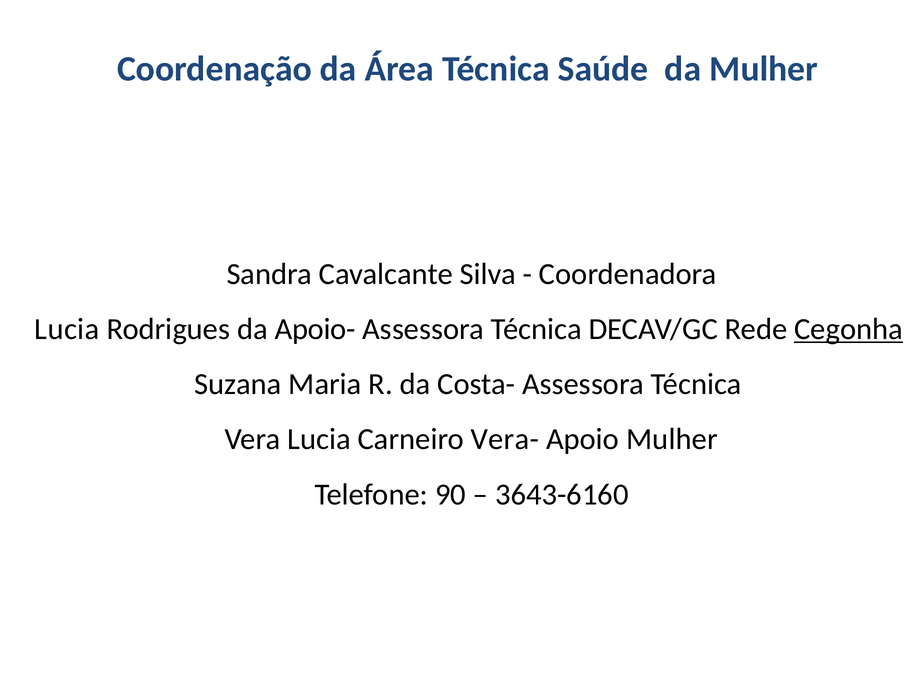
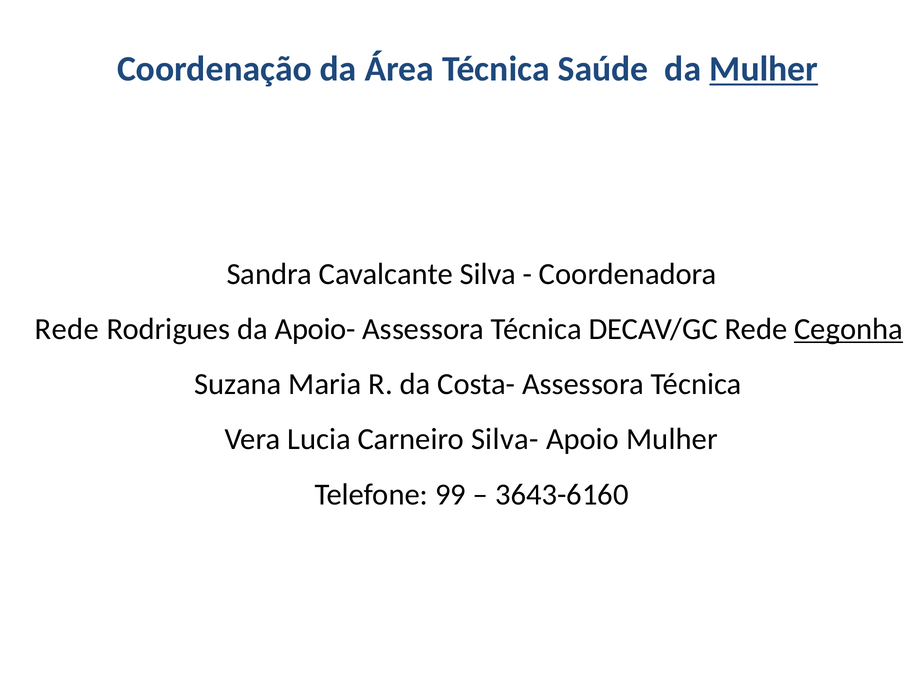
Mulher underline: none -> present (764, 69)
Lucia: Lucia -> Rede (67, 329)
Vera-: Vera- -> Silva- (505, 439)
90: 90 -> 99 (451, 494)
